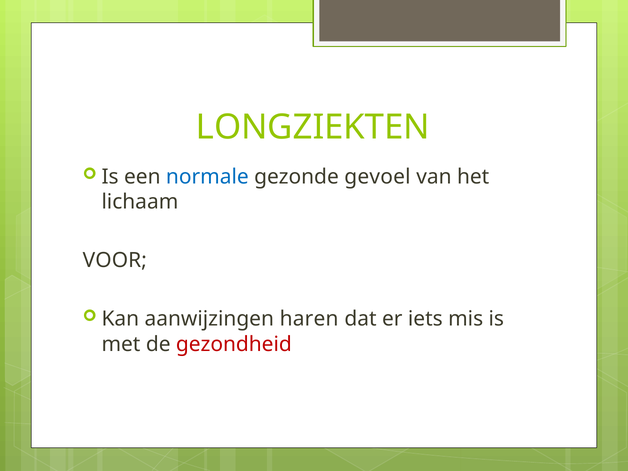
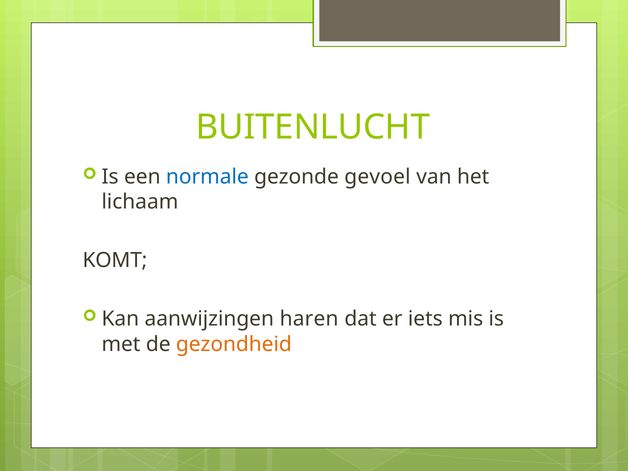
LONGZIEKTEN: LONGZIEKTEN -> BUITENLUCHT (313, 127)
VOOR: VOOR -> KOMT (115, 260)
gezondheid colour: red -> orange (234, 344)
